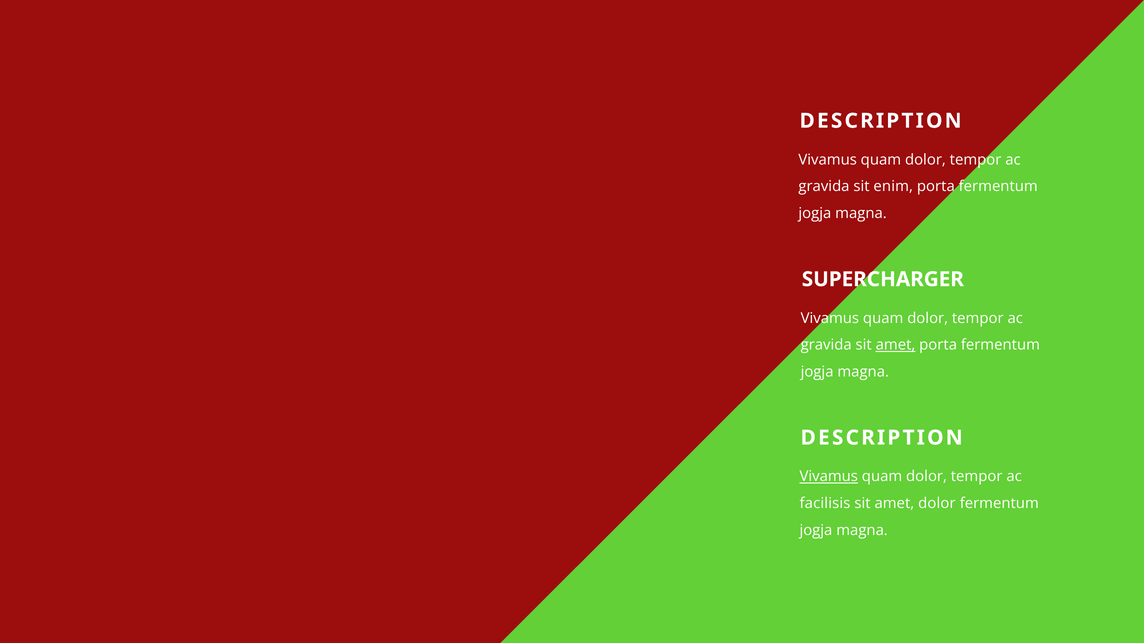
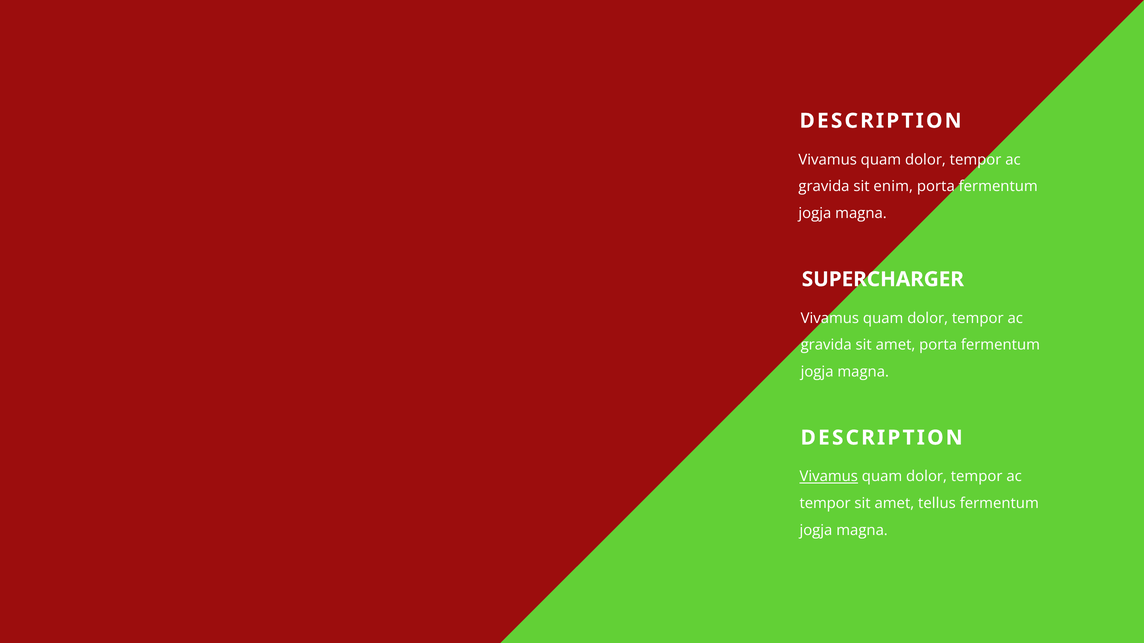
amet underline: present -> none (896, 345)
facilisis: facilisis -> tempor (825, 504)
amet dolor: dolor -> tellus (937, 504)
